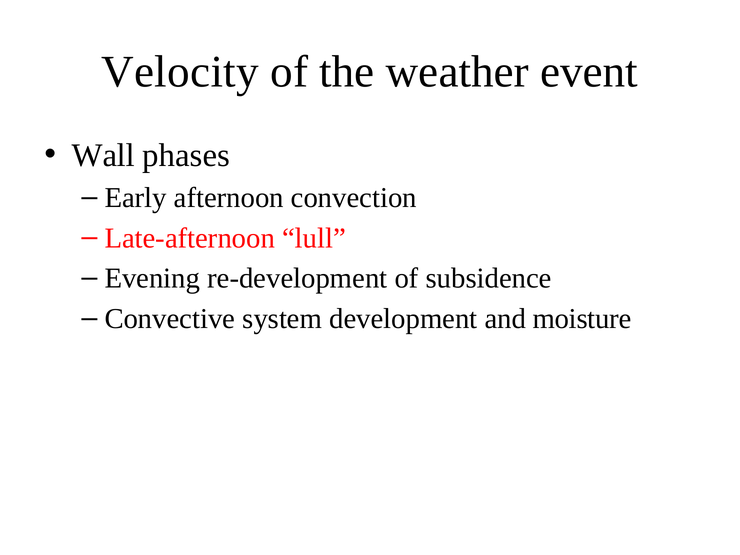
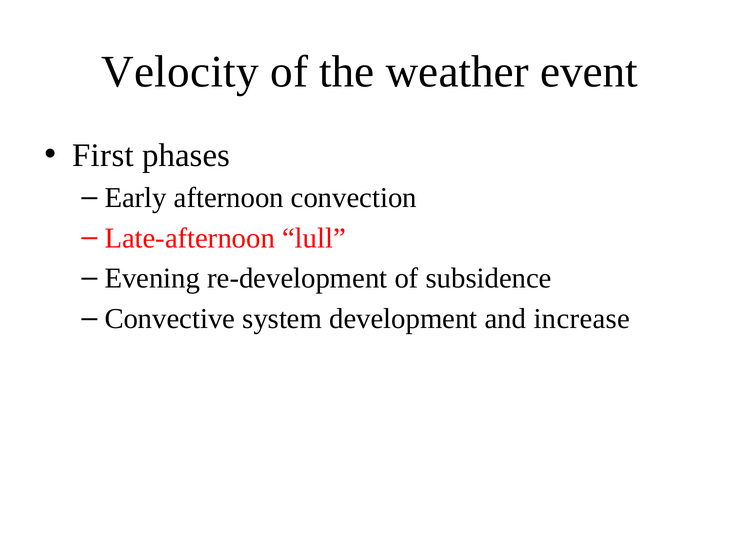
Wall: Wall -> First (103, 155)
moisture: moisture -> increase (582, 319)
